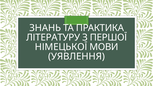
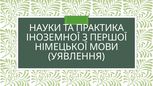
ЗНАНЬ: ЗНАНЬ -> НАУКИ (45, 28)
ЛІТЕРАТУРУ: ЛІТЕРАТУРУ -> ІНОЗЕМНОЇ (53, 37)
